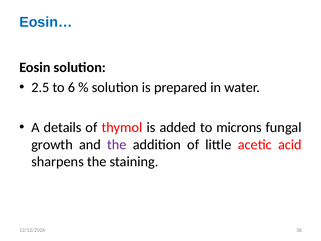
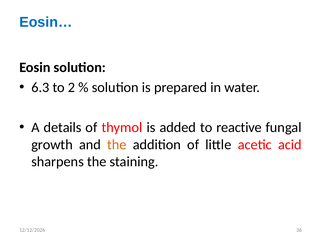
2.5: 2.5 -> 6.3 (40, 87)
6: 6 -> 2 (72, 87)
microns: microns -> reactive (239, 127)
the colour: purple -> orange (117, 144)
